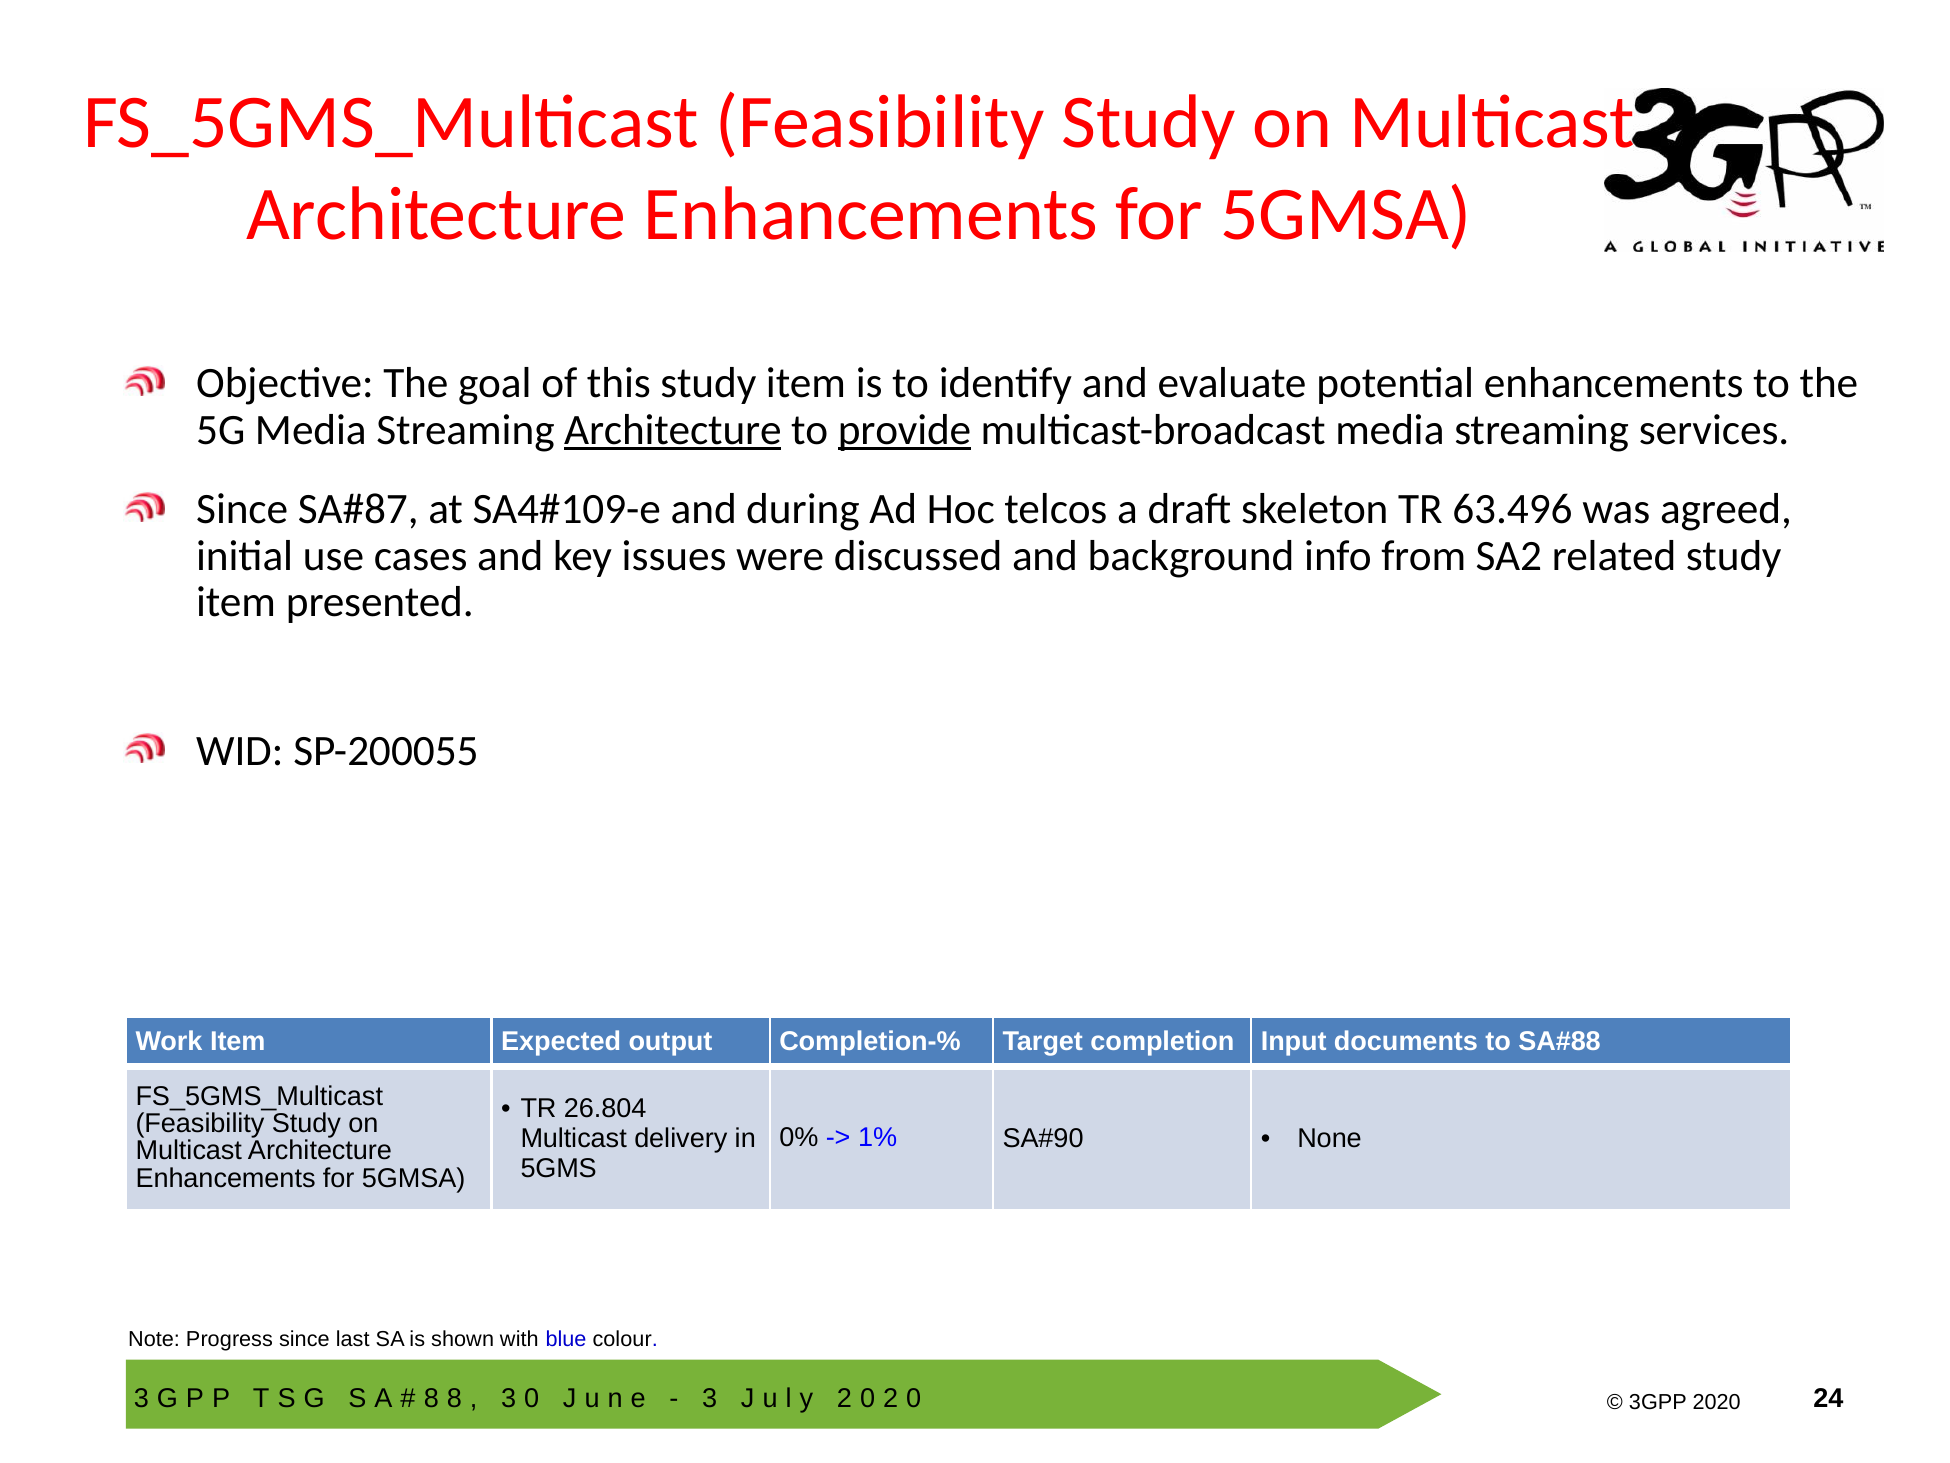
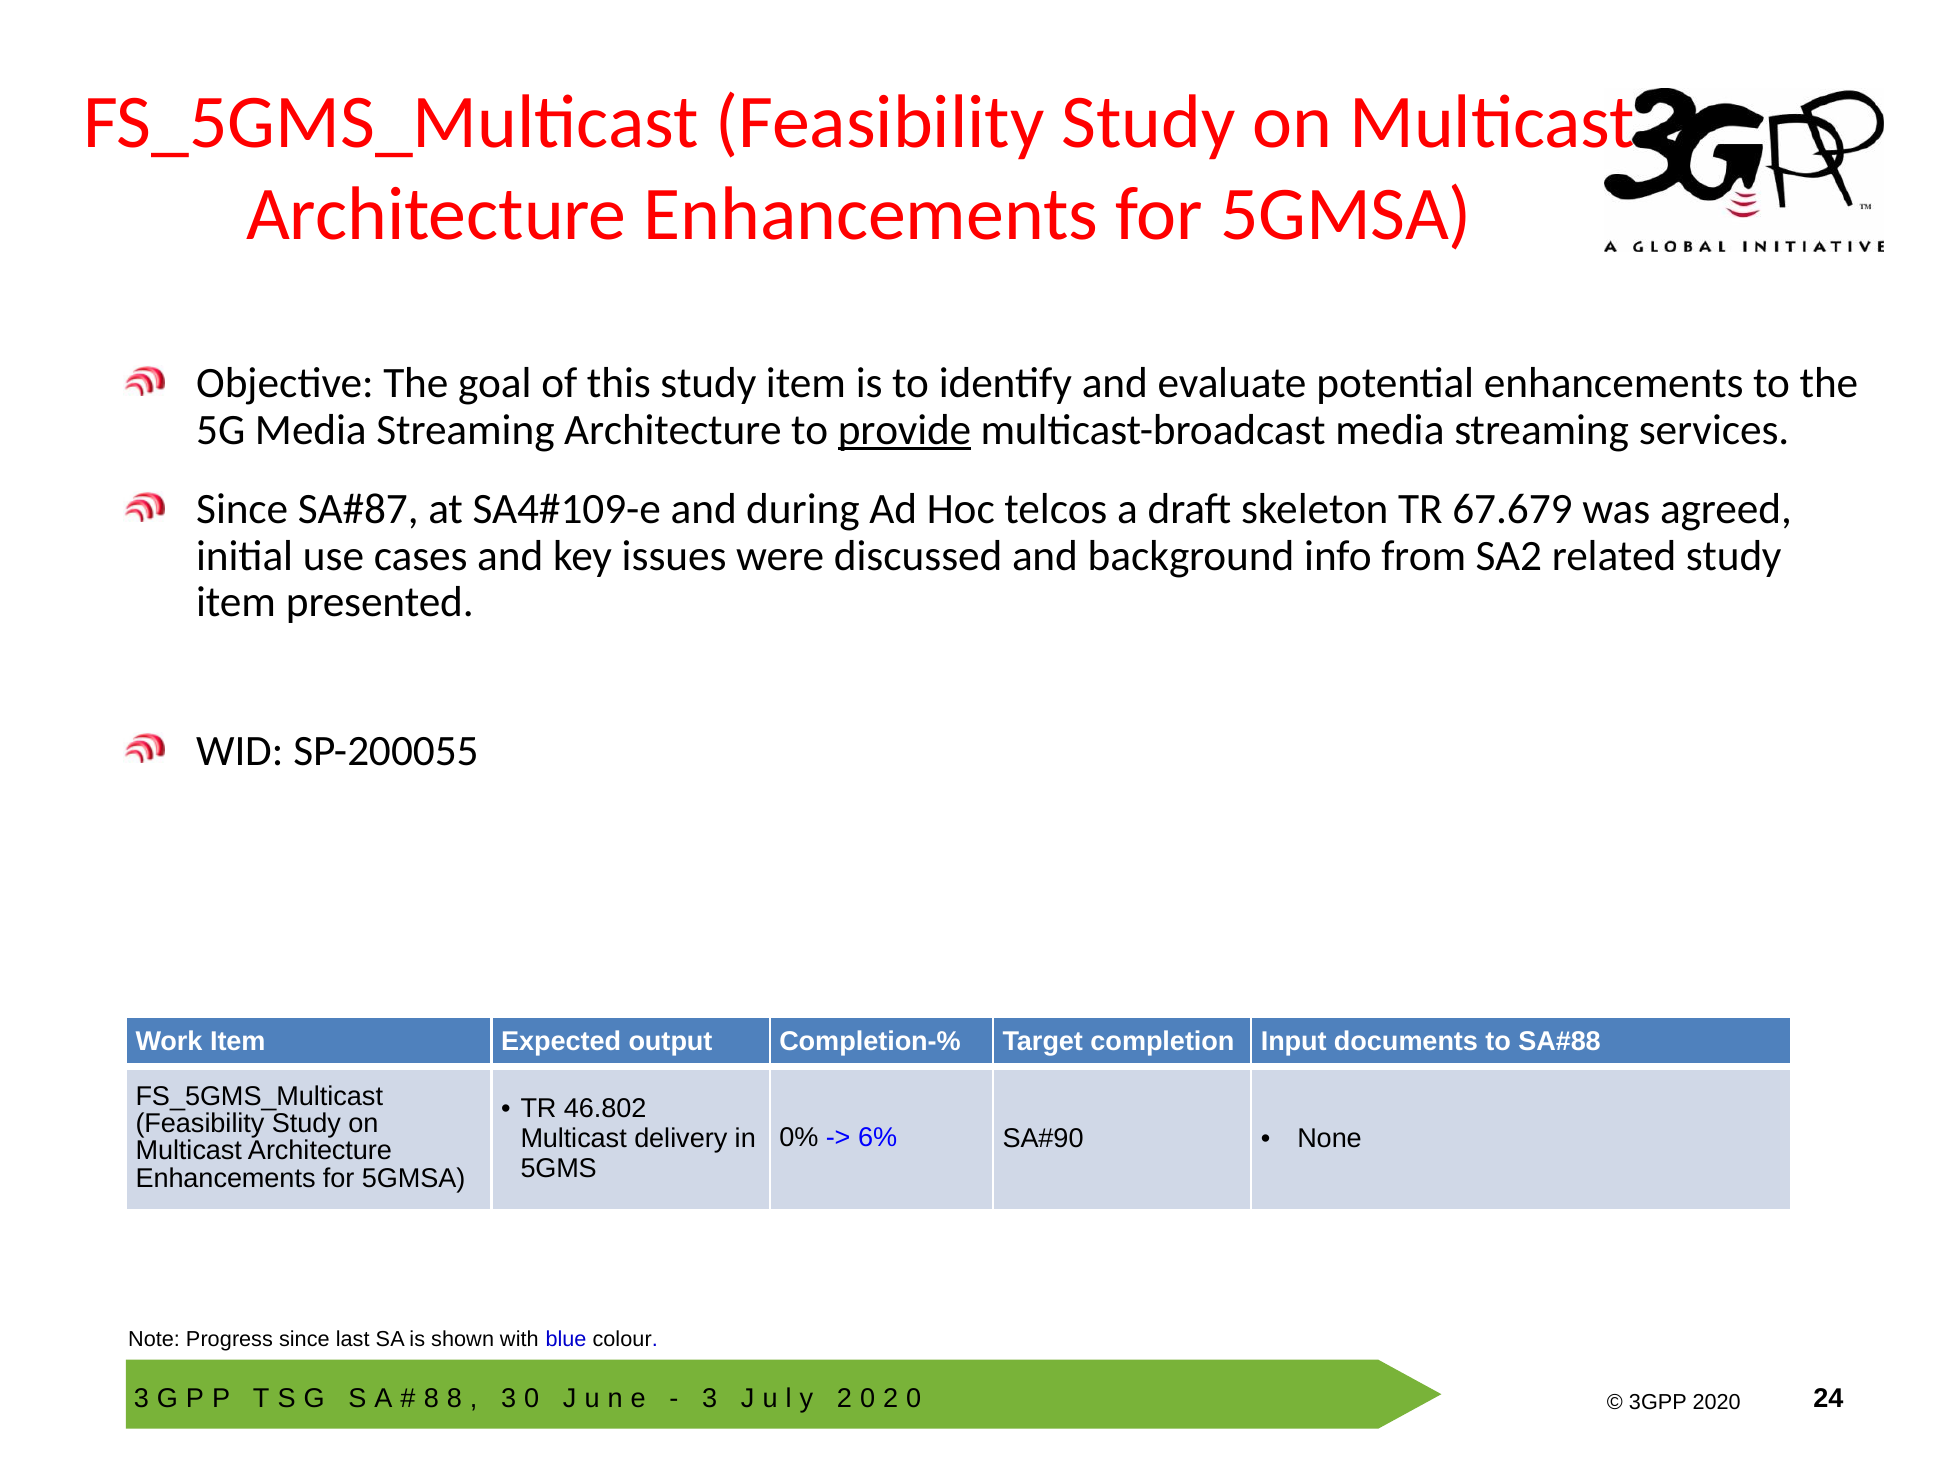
Architecture underline: present -> none (673, 430)
63.496: 63.496 -> 67.679 (1512, 509)
26.804: 26.804 -> 46.802 (605, 1108)
1%: 1% -> 6% (878, 1137)
